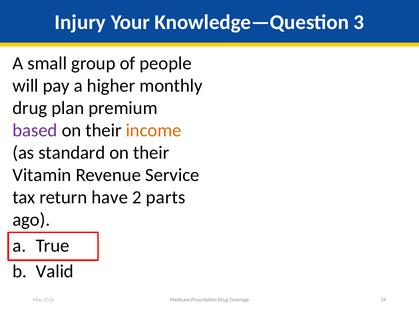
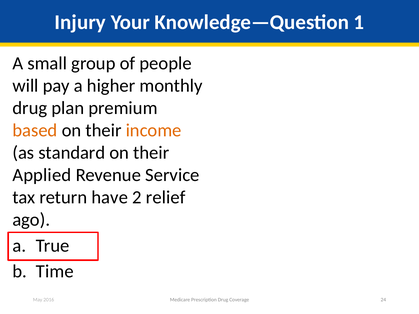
3: 3 -> 1 (359, 22)
based colour: purple -> orange (35, 131)
Vitamin: Vitamin -> Applied (42, 175)
parts: parts -> relief (166, 198)
Valid: Valid -> Time (55, 272)
